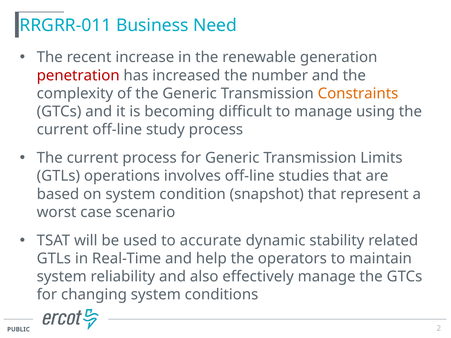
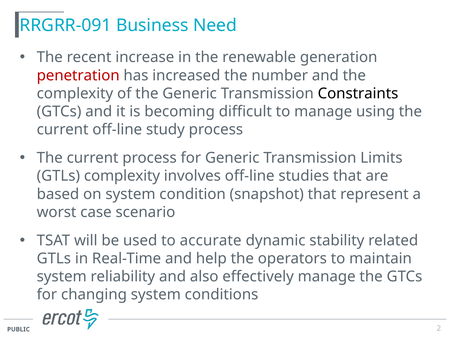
RRGRR-011: RRGRR-011 -> RRGRR-091 (65, 25)
Constraints colour: orange -> black (358, 93)
GTLs operations: operations -> complexity (122, 176)
